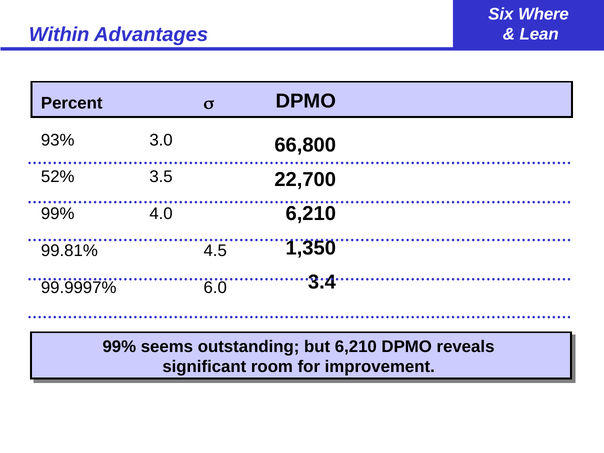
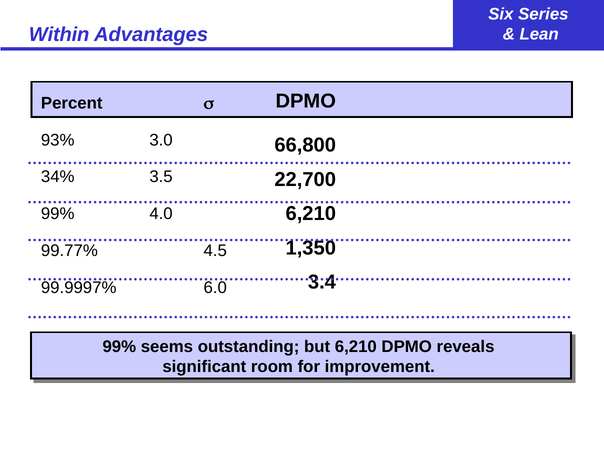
Where: Where -> Series (543, 14)
52%: 52% -> 34% (58, 177)
99.81%: 99.81% -> 99.77% (69, 251)
